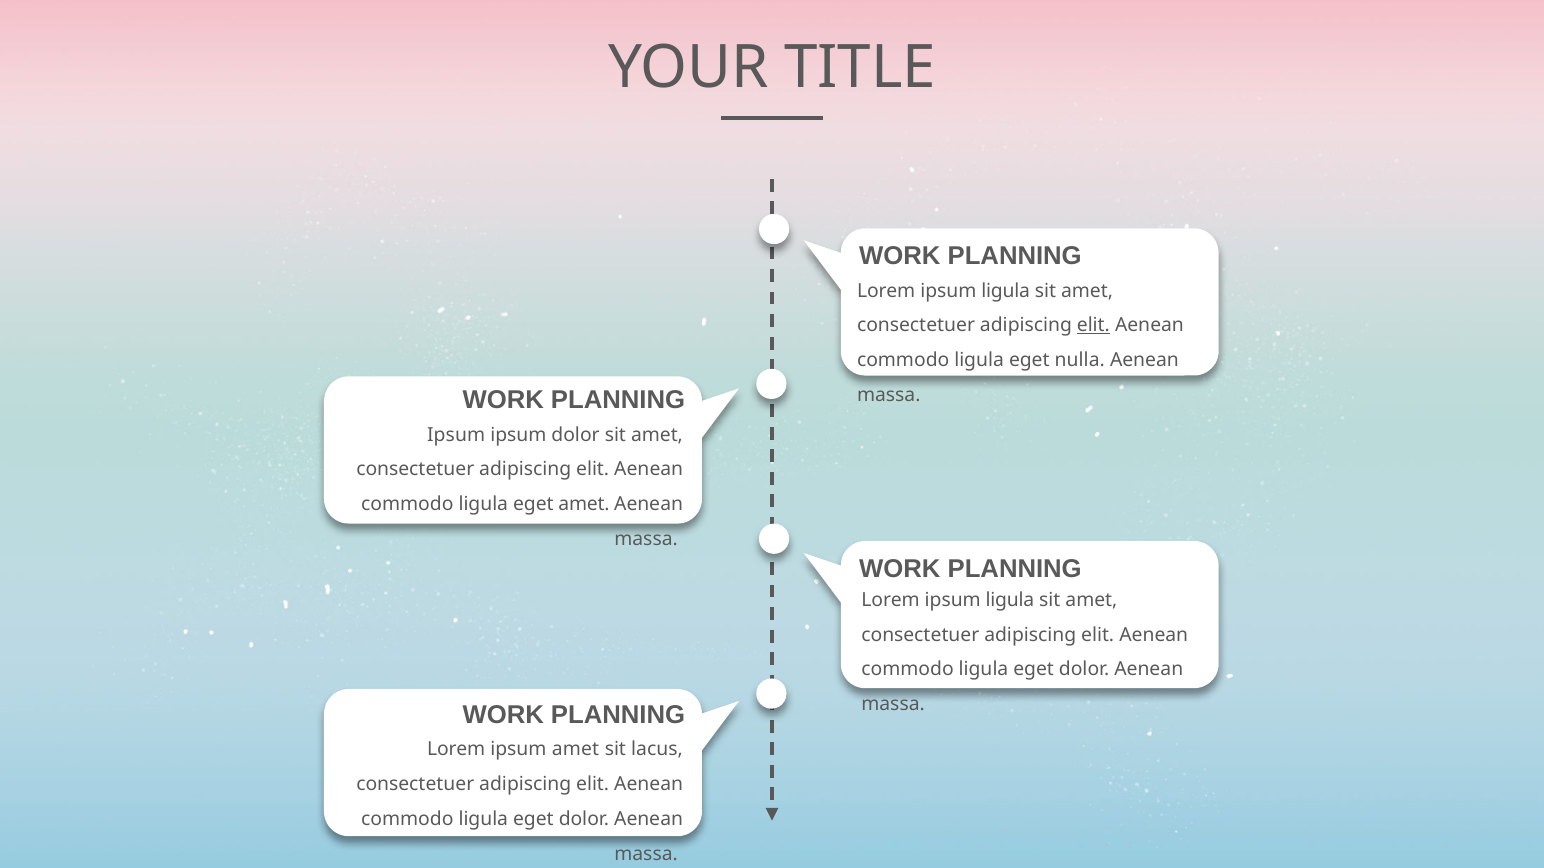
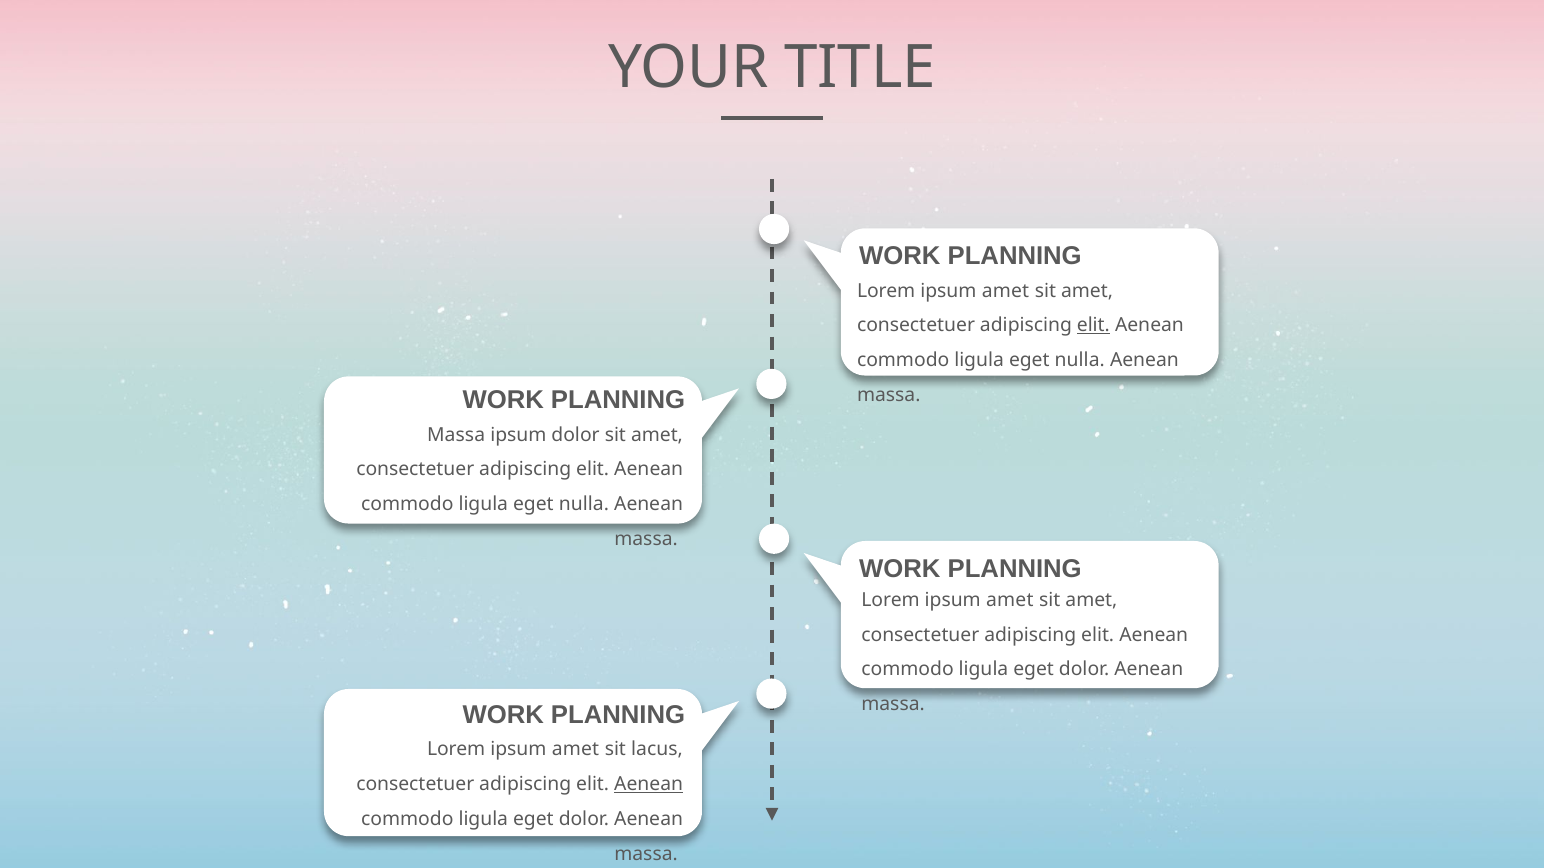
ligula: ligula -> amet (1005, 291)
Ipsum: Ipsum -> Massa (456, 435)
amet: amet -> nulla (584, 505)
ligula: ligula -> amet (1010, 600)
Aenean underline: none -> present (649, 785)
